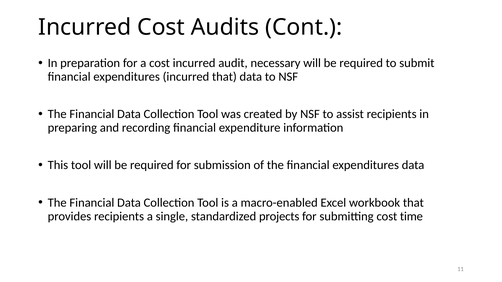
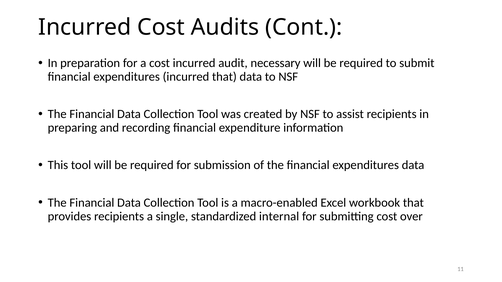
projects: projects -> internal (279, 216)
time: time -> over (411, 216)
